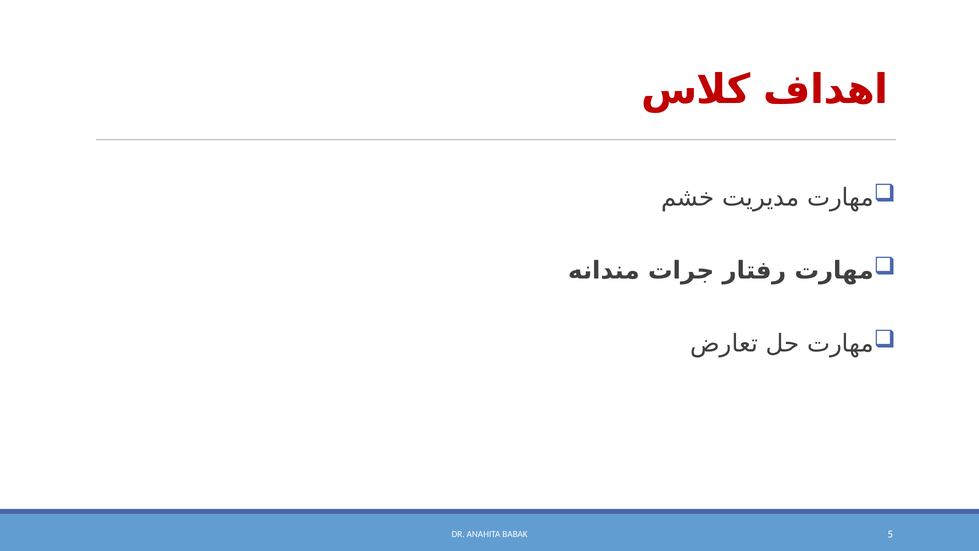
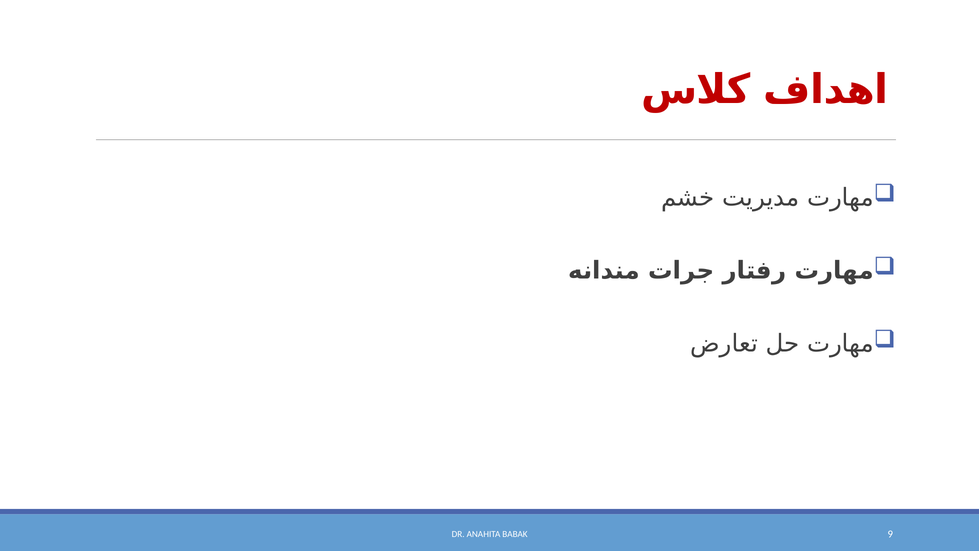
5: 5 -> 9 (890, 534)
